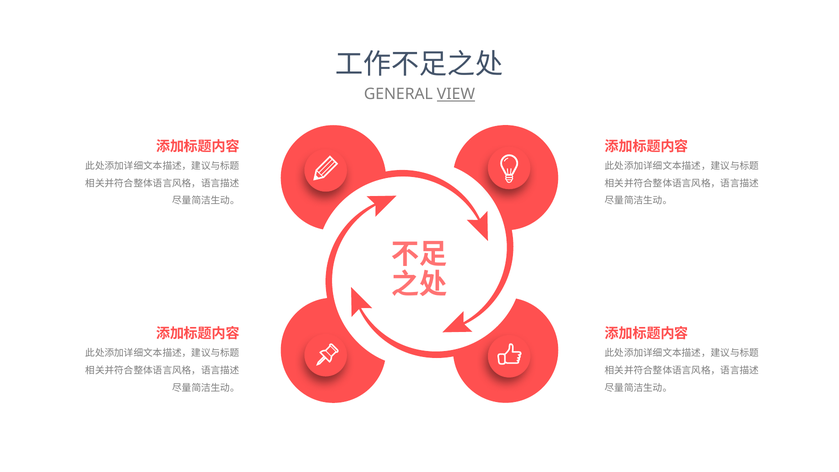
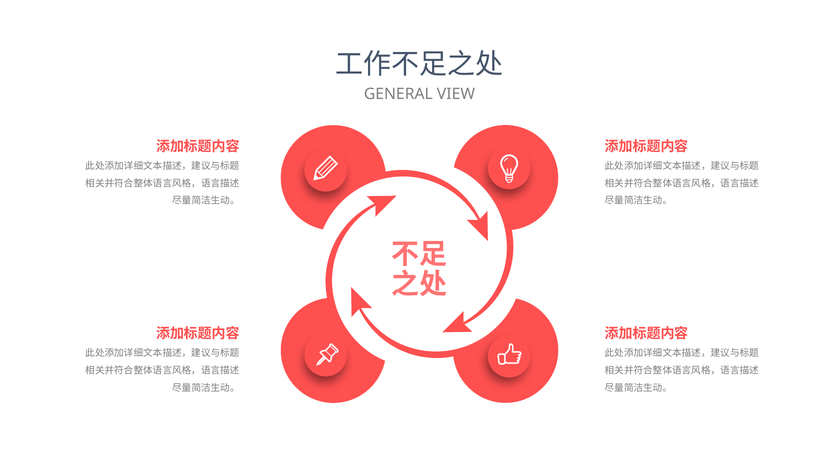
VIEW underline: present -> none (456, 94)
